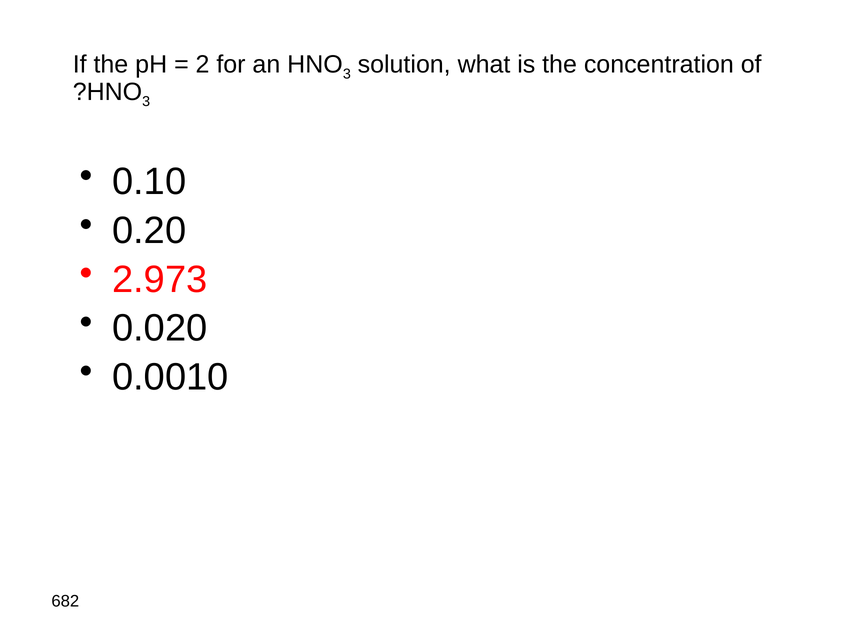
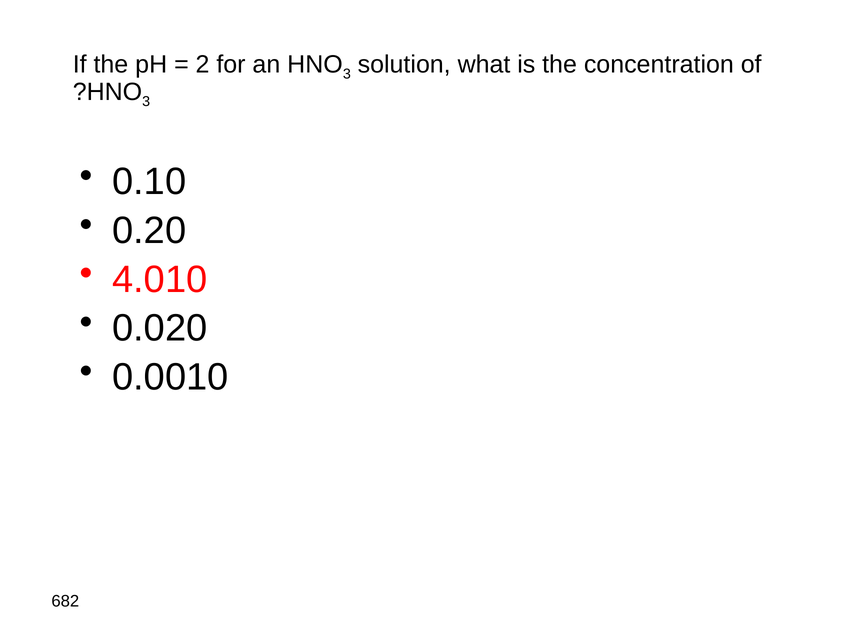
2.973: 2.973 -> 4.010 (160, 279)
